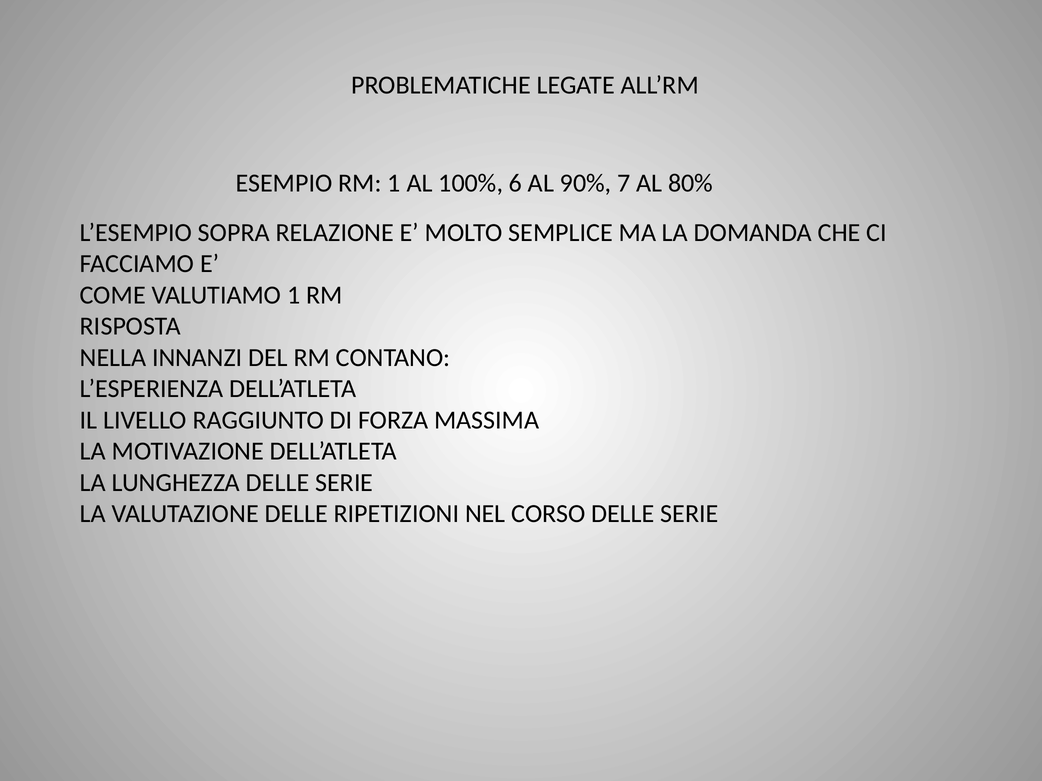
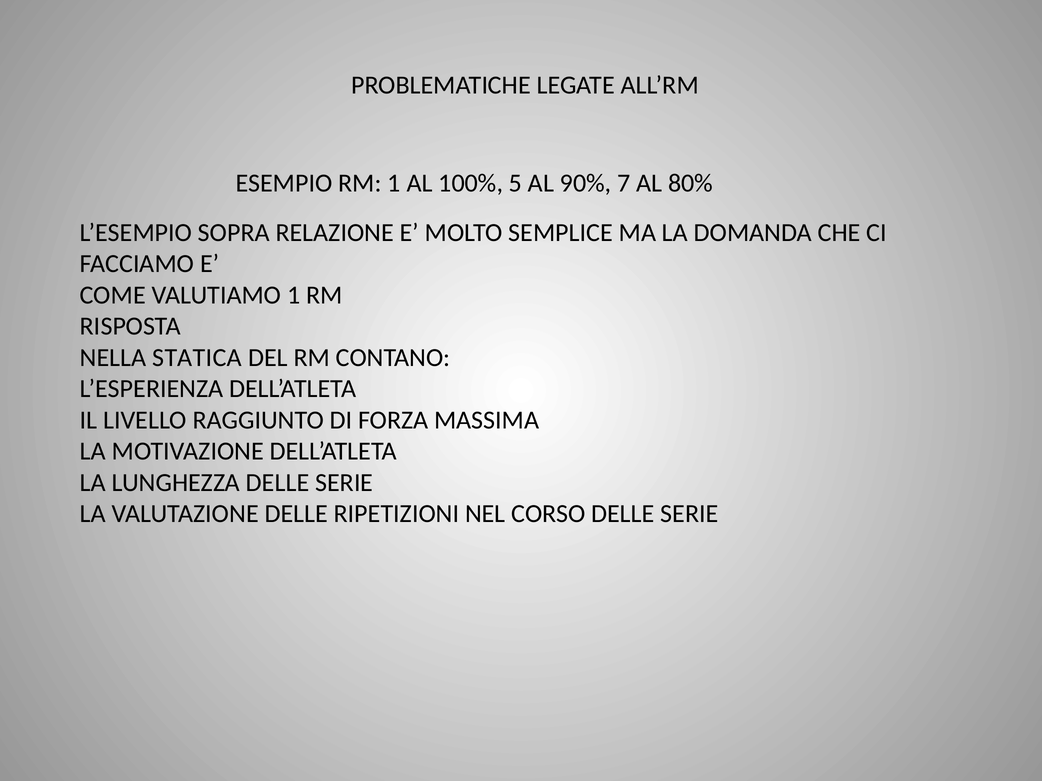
6: 6 -> 5 (515, 184)
INNANZI: INNANZI -> STATICA (197, 358)
